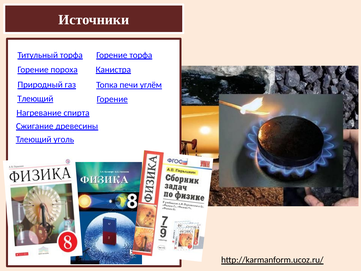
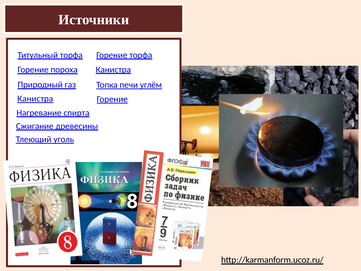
Тлеющий: Тлеющий -> Канистра (35, 99)
